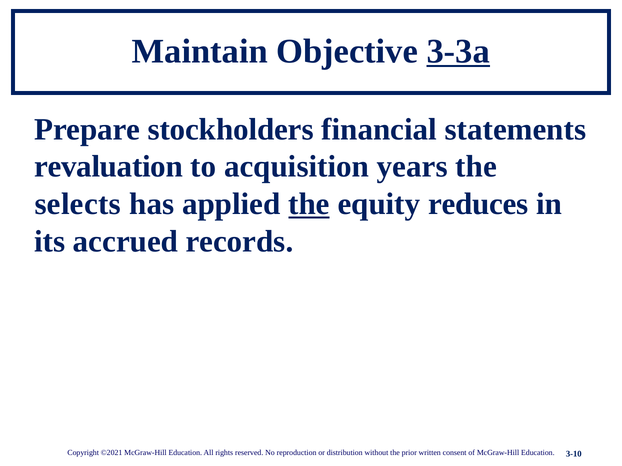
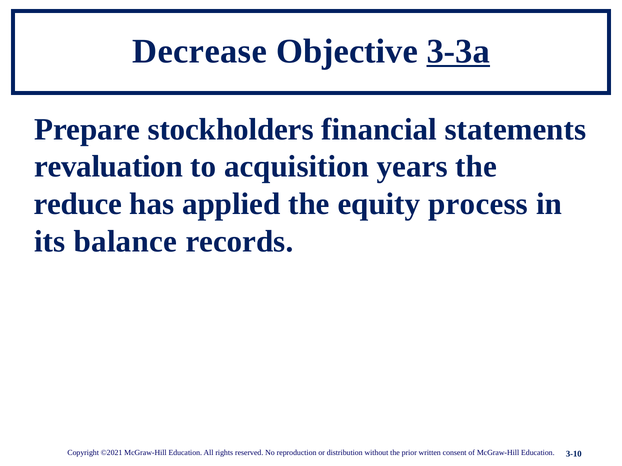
Maintain: Maintain -> Decrease (200, 51)
selects: selects -> reduce (78, 204)
the underline: present -> none (309, 204)
reduces: reduces -> process (478, 204)
accrued: accrued -> balance (125, 242)
